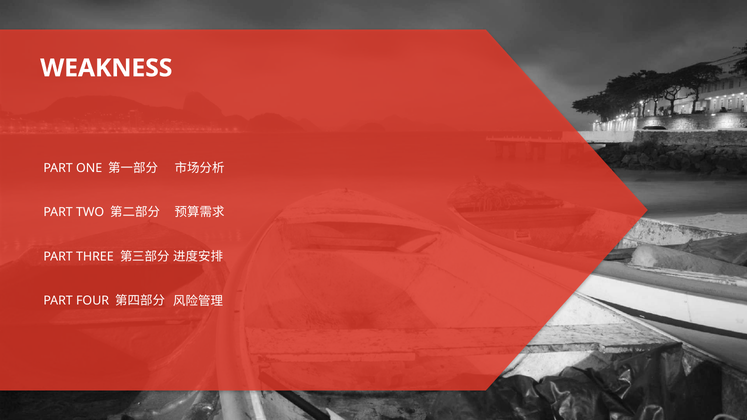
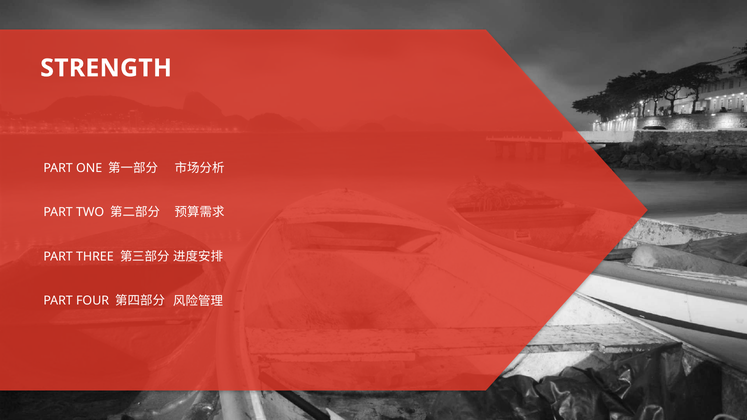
WEAKNESS: WEAKNESS -> STRENGTH (106, 68)
